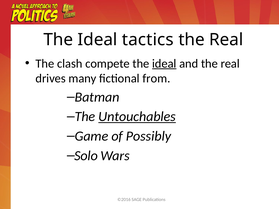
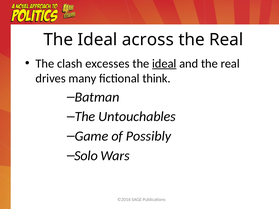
tactics: tactics -> across (148, 40)
compete: compete -> excesses (107, 64)
from: from -> think (156, 78)
Untouchables underline: present -> none (137, 117)
